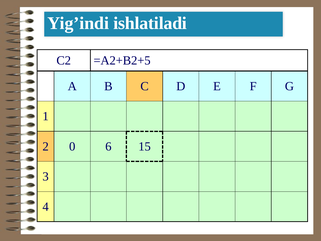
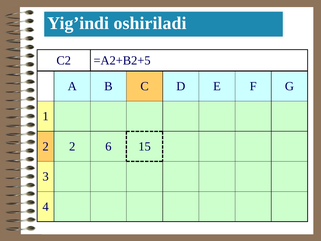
ishlatiladi: ishlatiladi -> oshiriladi (150, 23)
2 0: 0 -> 2 (72, 146)
